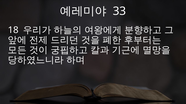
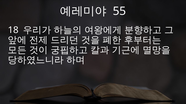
33: 33 -> 55 (119, 11)
